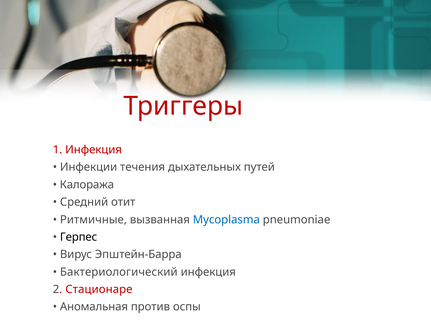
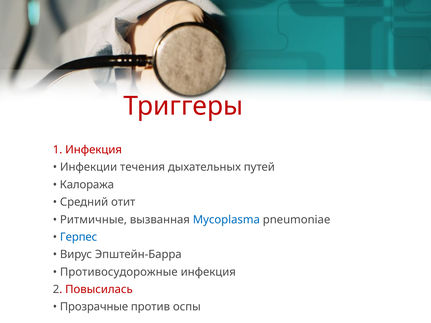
Герпес colour: black -> blue (79, 237)
Бактериологический: Бактериологический -> Противосудорожные (119, 272)
Стационаре: Стационаре -> Повысилась (99, 290)
Аномальная: Аномальная -> Прозрачные (94, 307)
